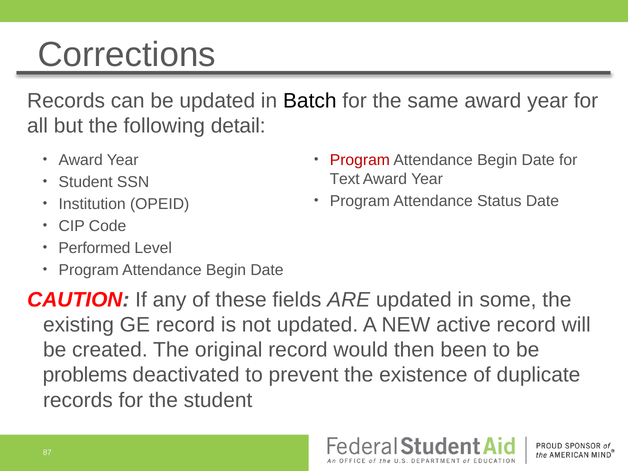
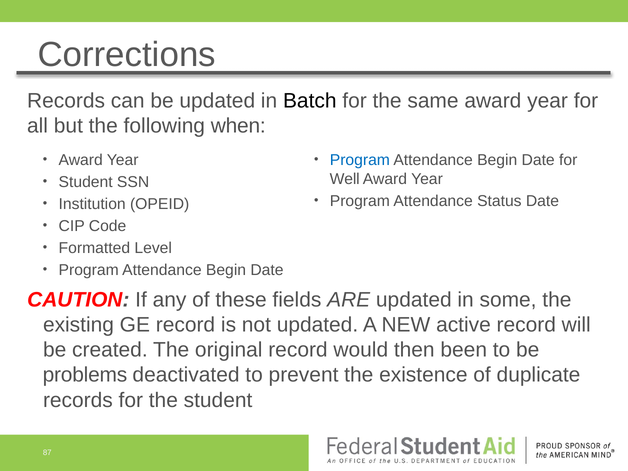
detail: detail -> when (238, 126)
Program colour: red -> blue (360, 160)
Text: Text -> Well (345, 179)
Performed: Performed -> Formatted (94, 248)
